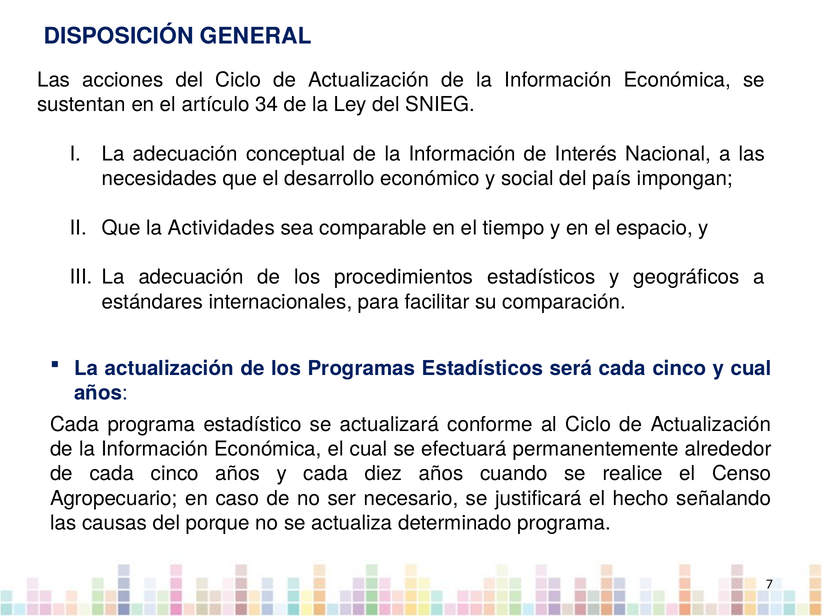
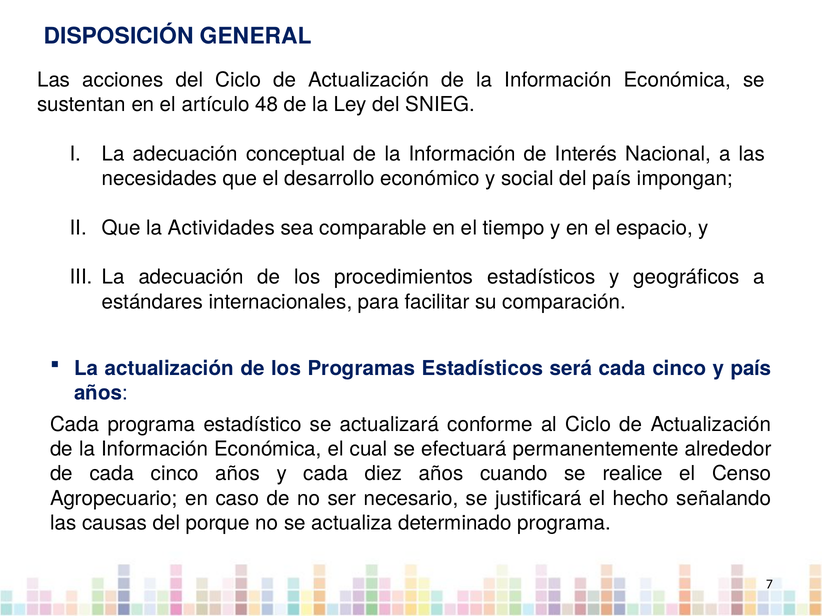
34: 34 -> 48 (267, 105)
y cual: cual -> país (751, 369)
